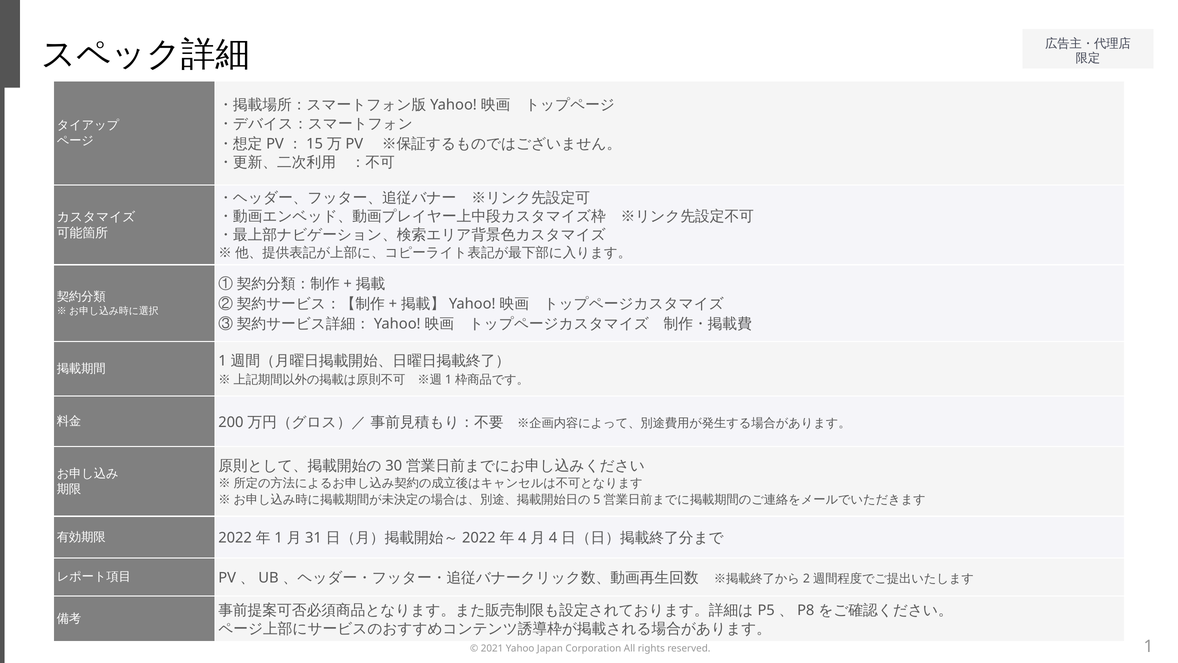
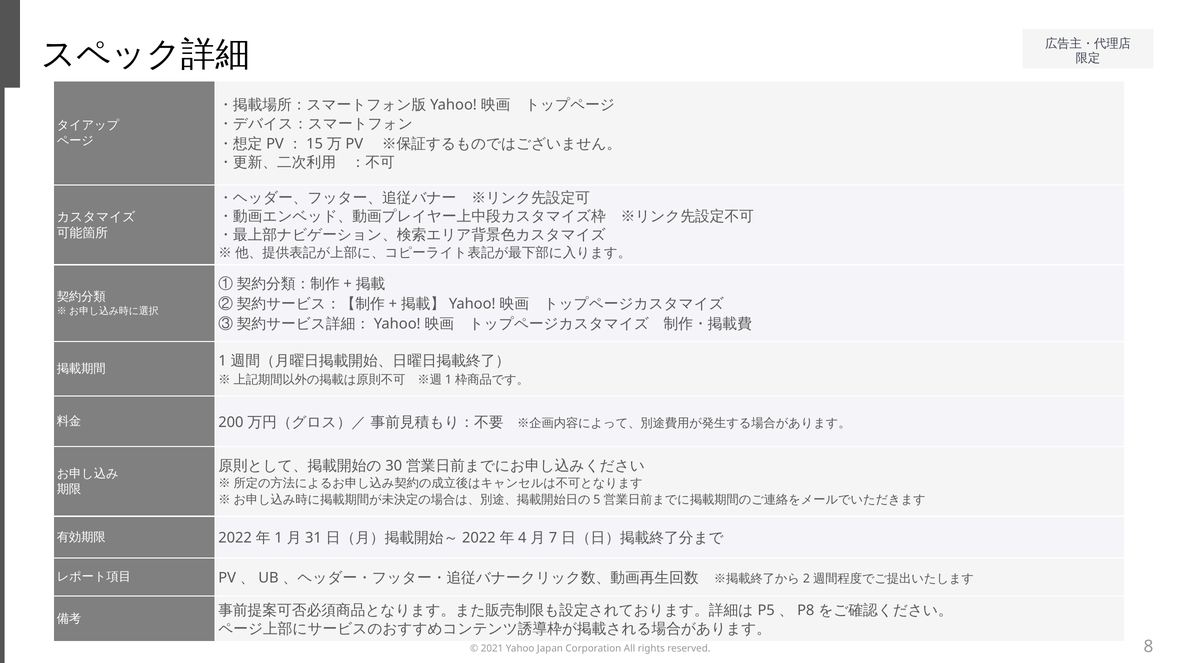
4: 4 -> 7 (553, 538)
1: 1 -> 8 (1148, 646)
